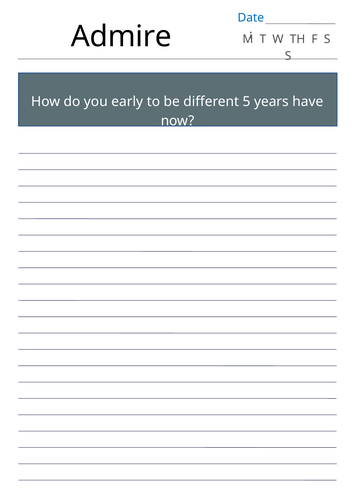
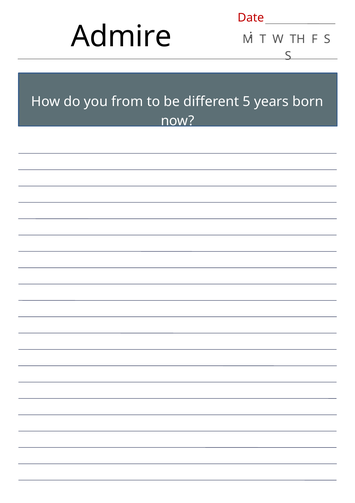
Date colour: blue -> red (251, 18)
early: early -> from (127, 101)
have: have -> born (308, 101)
